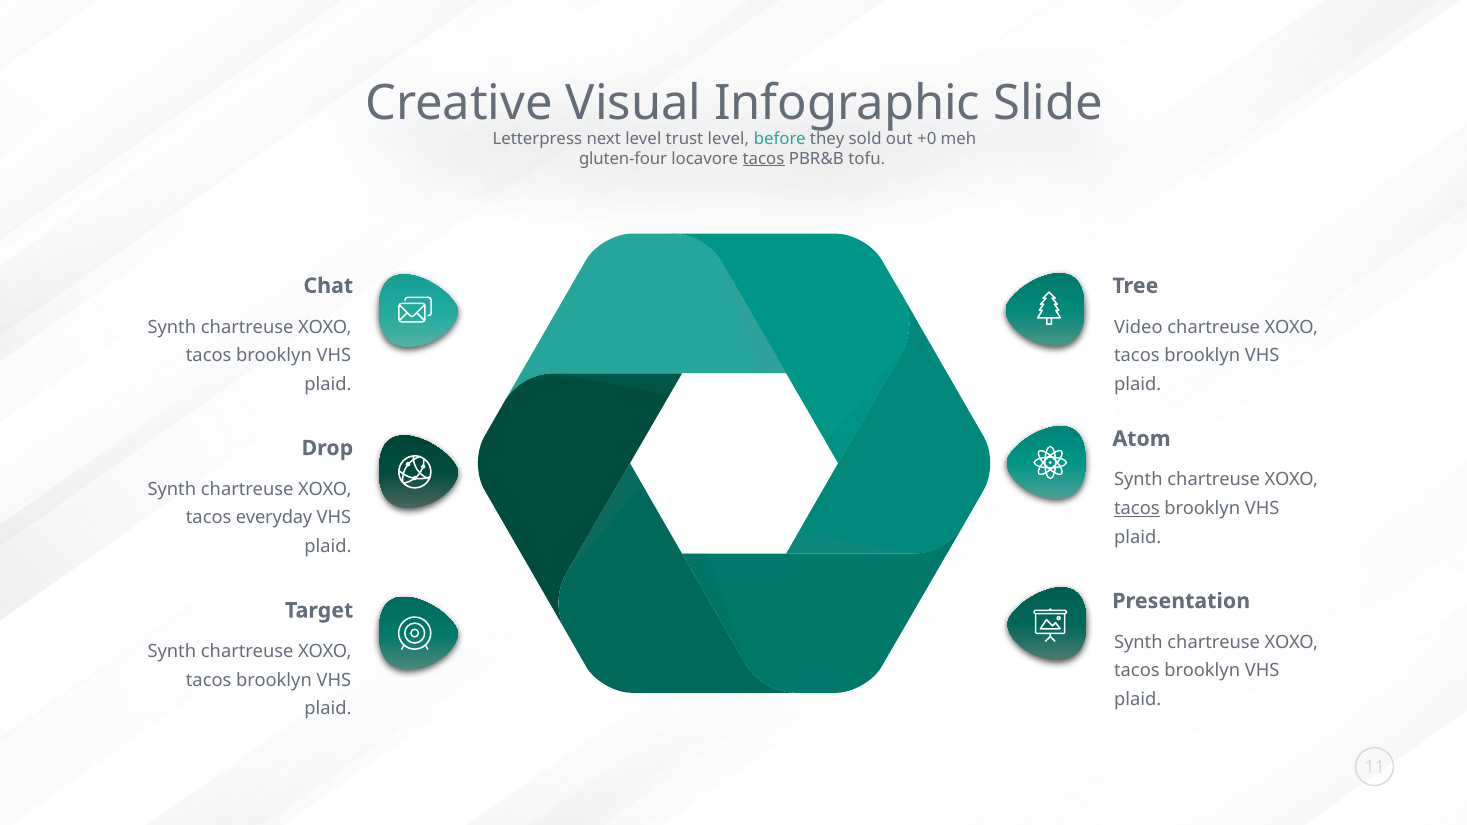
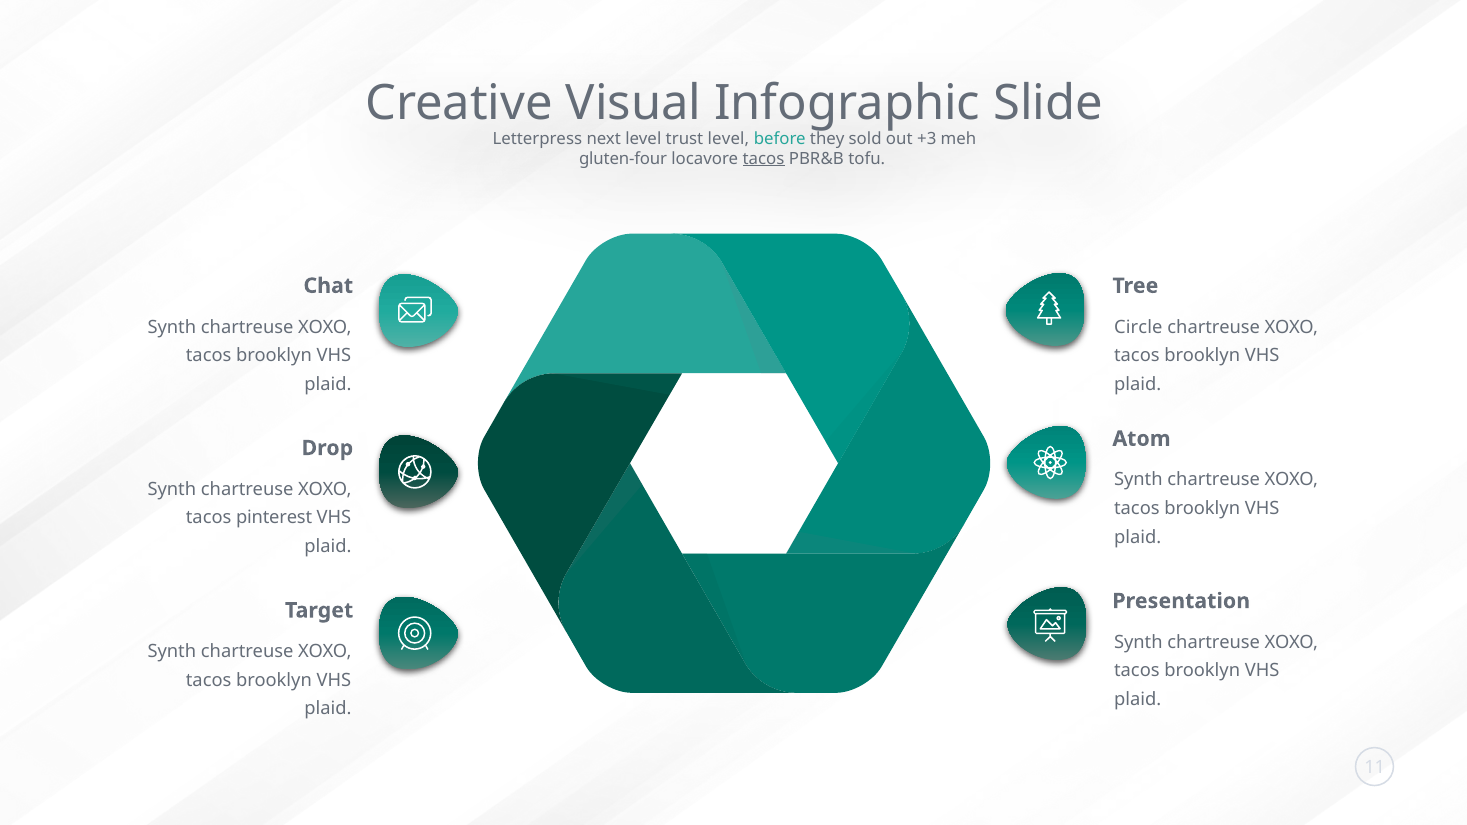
+0: +0 -> +3 (927, 139)
Video: Video -> Circle (1138, 327)
tacos underline: present -> none (1137, 509)
everyday: everyday -> pinterest (274, 518)
